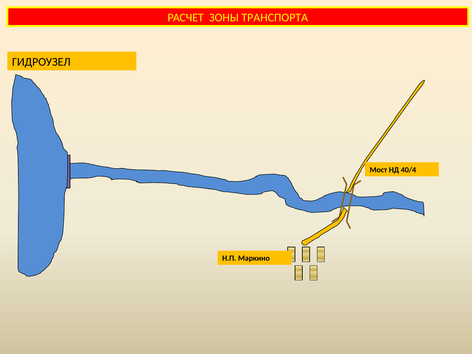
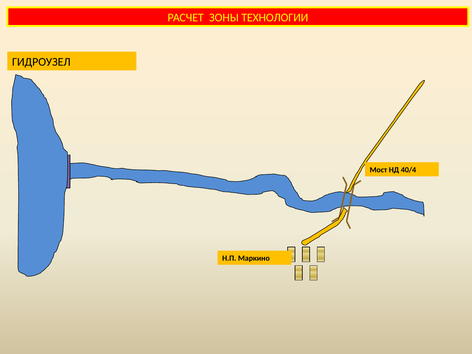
ТРАНСПОРТА: ТРАНСПОРТА -> ТЕХНОЛОГИИ (275, 18)
